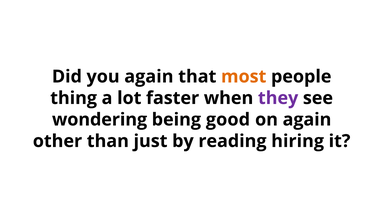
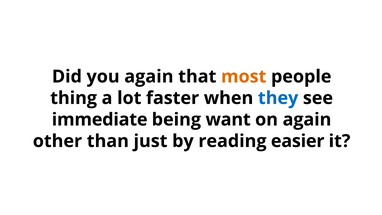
they colour: purple -> blue (278, 98)
wondering: wondering -> immediate (100, 120)
good: good -> want (228, 120)
hiring: hiring -> easier (298, 141)
